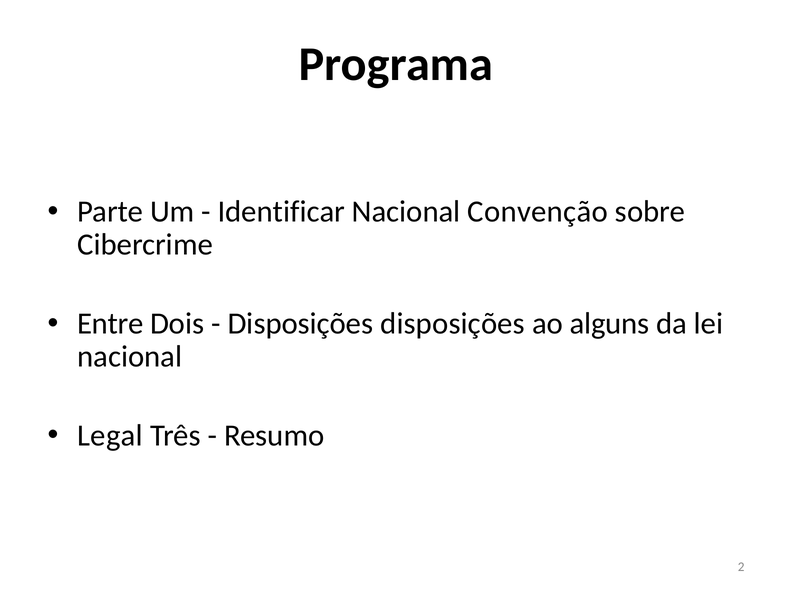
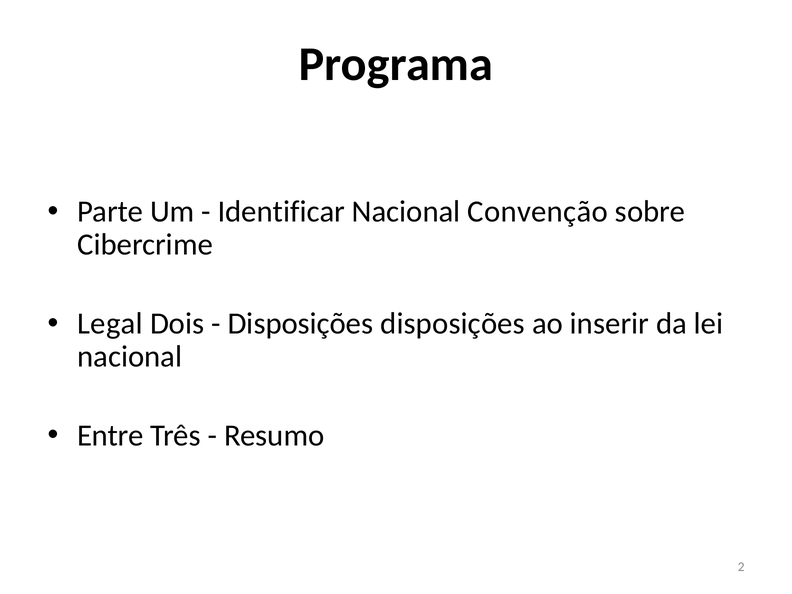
Entre: Entre -> Legal (110, 324)
alguns: alguns -> inserir (609, 324)
Legal: Legal -> Entre (110, 436)
